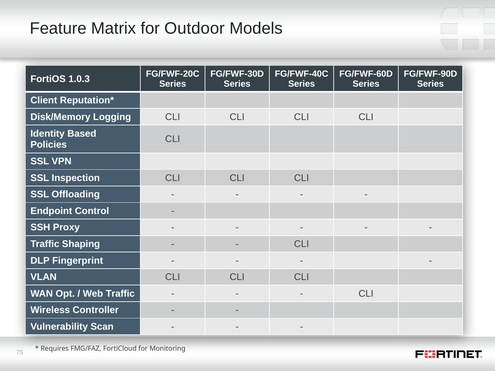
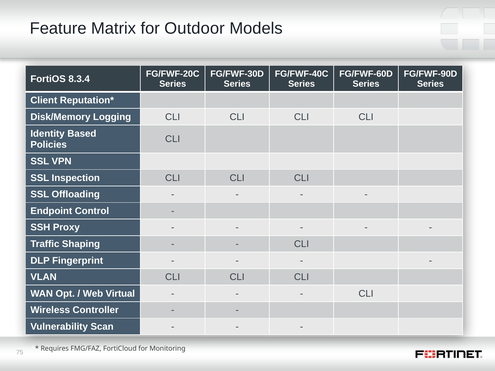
1.0.3: 1.0.3 -> 8.3.4 (79, 79)
Web Traffic: Traffic -> Virtual (120, 294)
